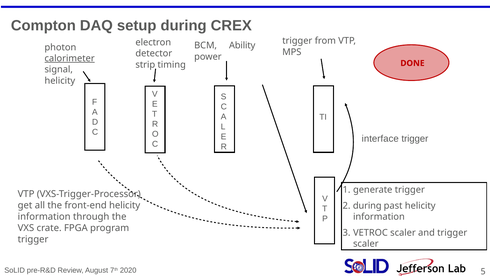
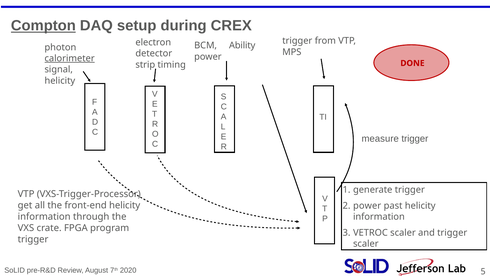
Compton underline: none -> present (43, 26)
interface: interface -> measure (380, 138)
during: during -> power (367, 205)
